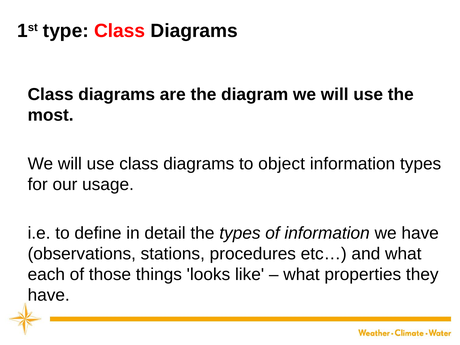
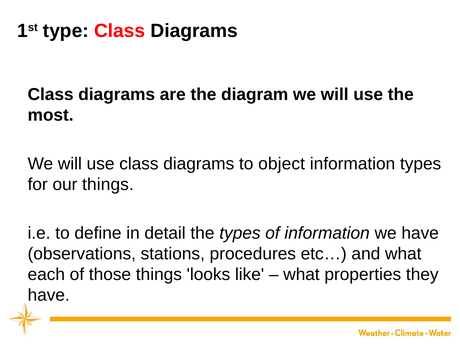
our usage: usage -> things (108, 184)
